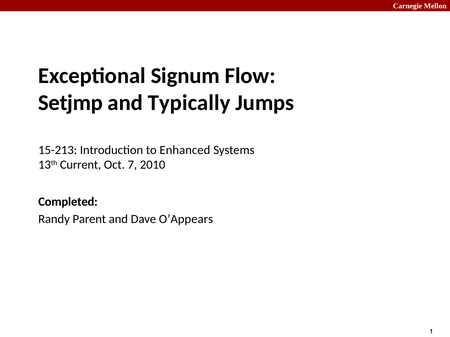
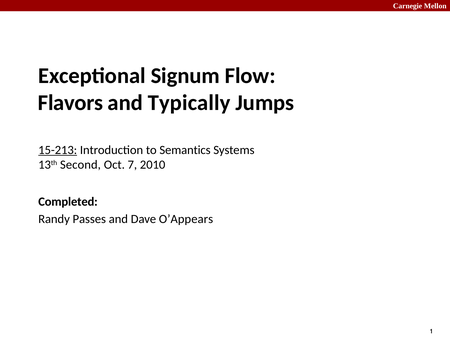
Setjmp: Setjmp -> Flavors (71, 103)
15-213 underline: none -> present (58, 150)
Enhanced: Enhanced -> Semantics (185, 150)
Current: Current -> Second (80, 165)
Parent: Parent -> Passes (89, 219)
